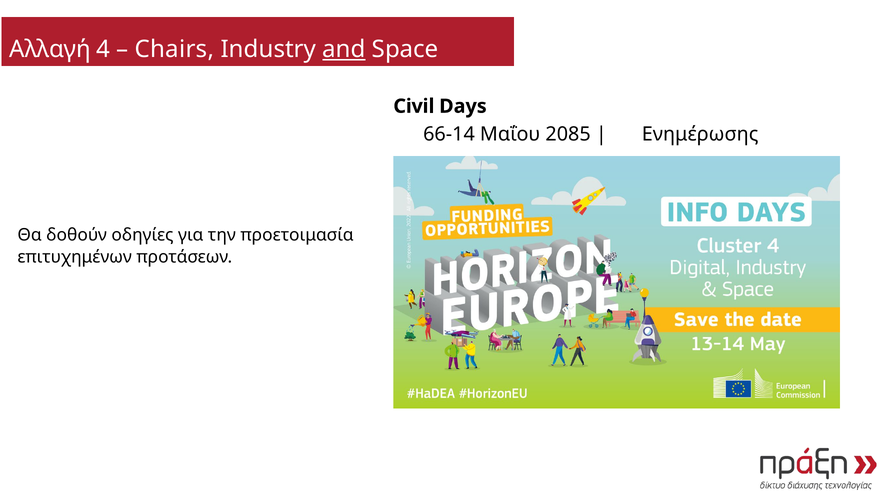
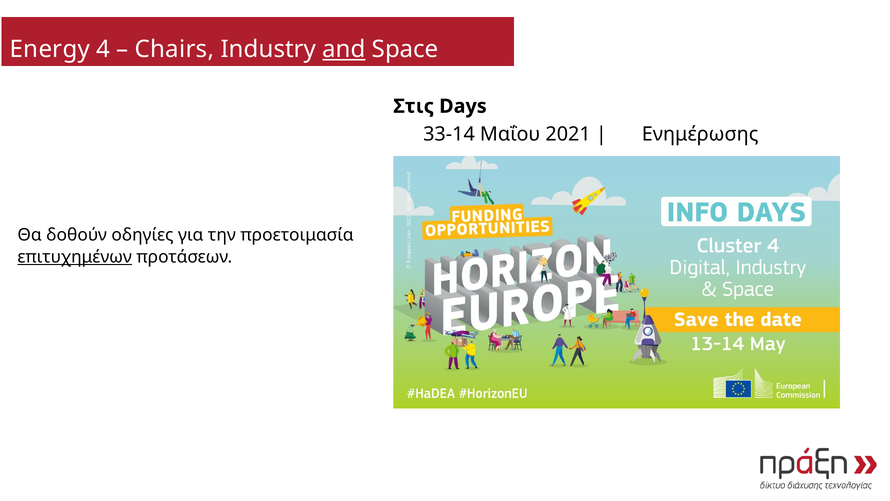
Αλλαγή: Αλλαγή -> Energy (50, 49)
Civil: Civil -> Στις (414, 106)
66-14: 66-14 -> 33-14 (449, 134)
2085: 2085 -> 2021 (568, 134)
επιτυχημένων underline: none -> present (75, 257)
